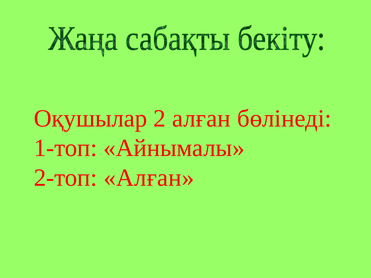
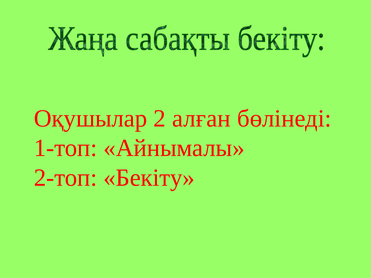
2-топ Алған: Алған -> Бекіту (149, 178)
